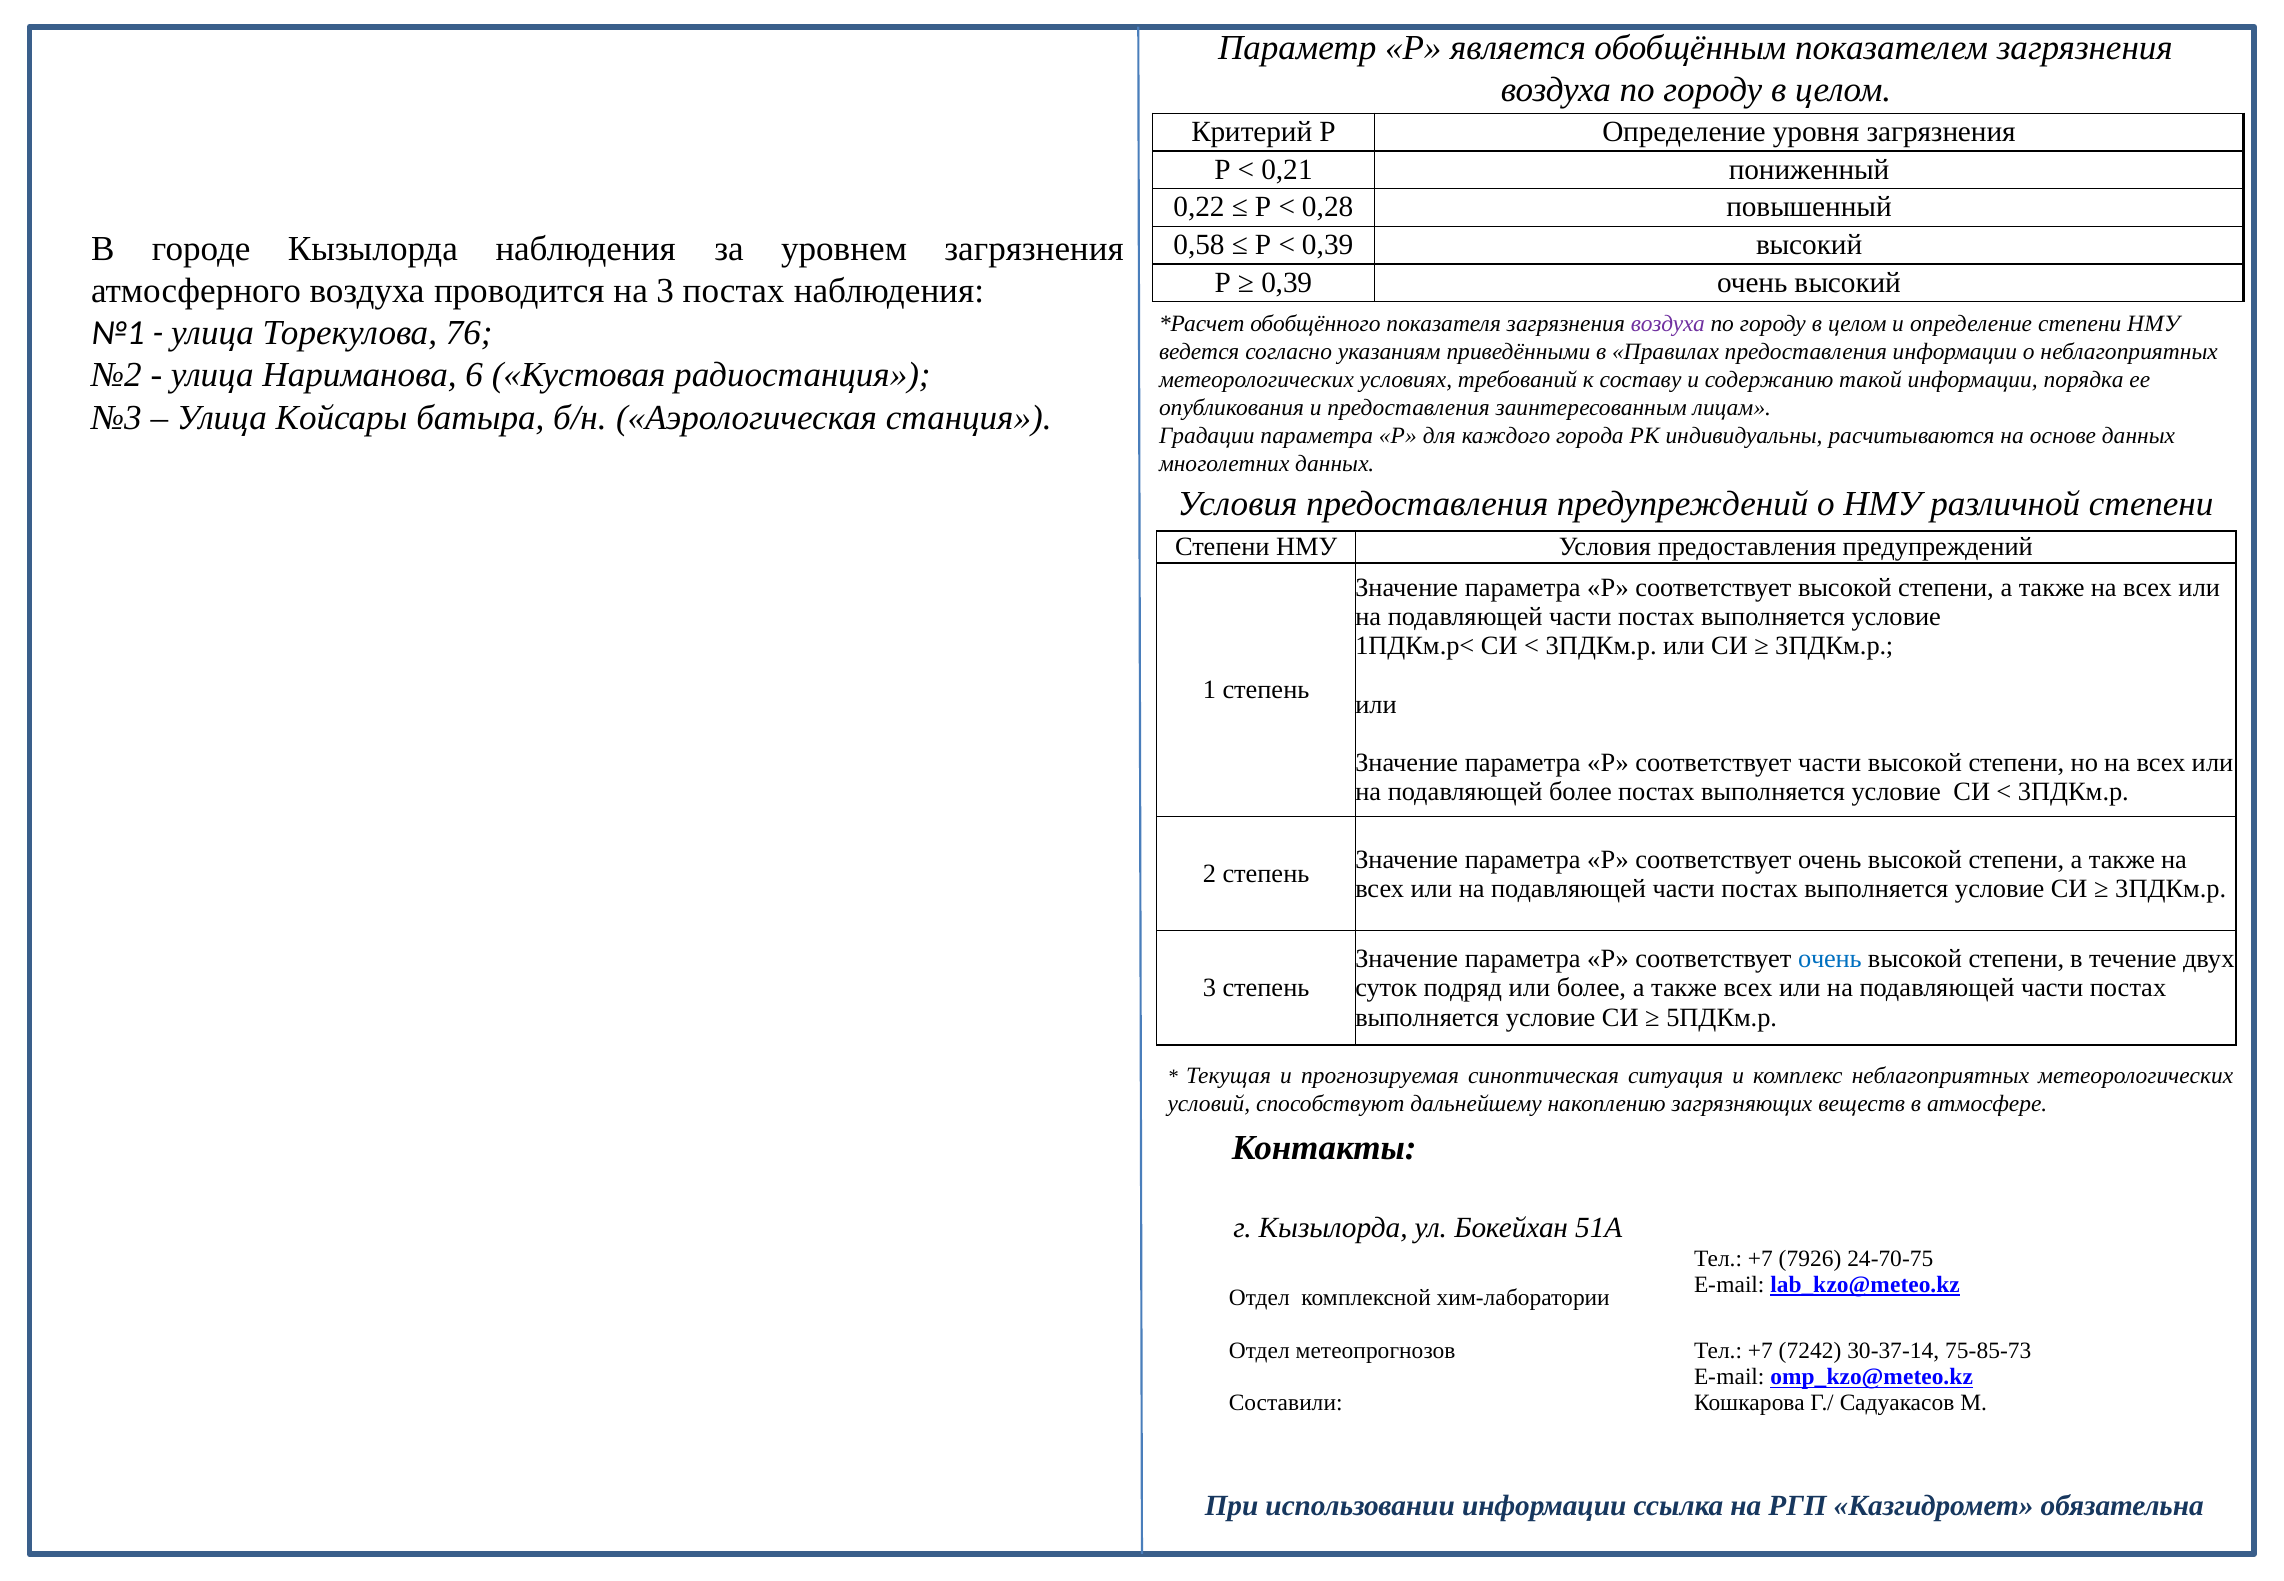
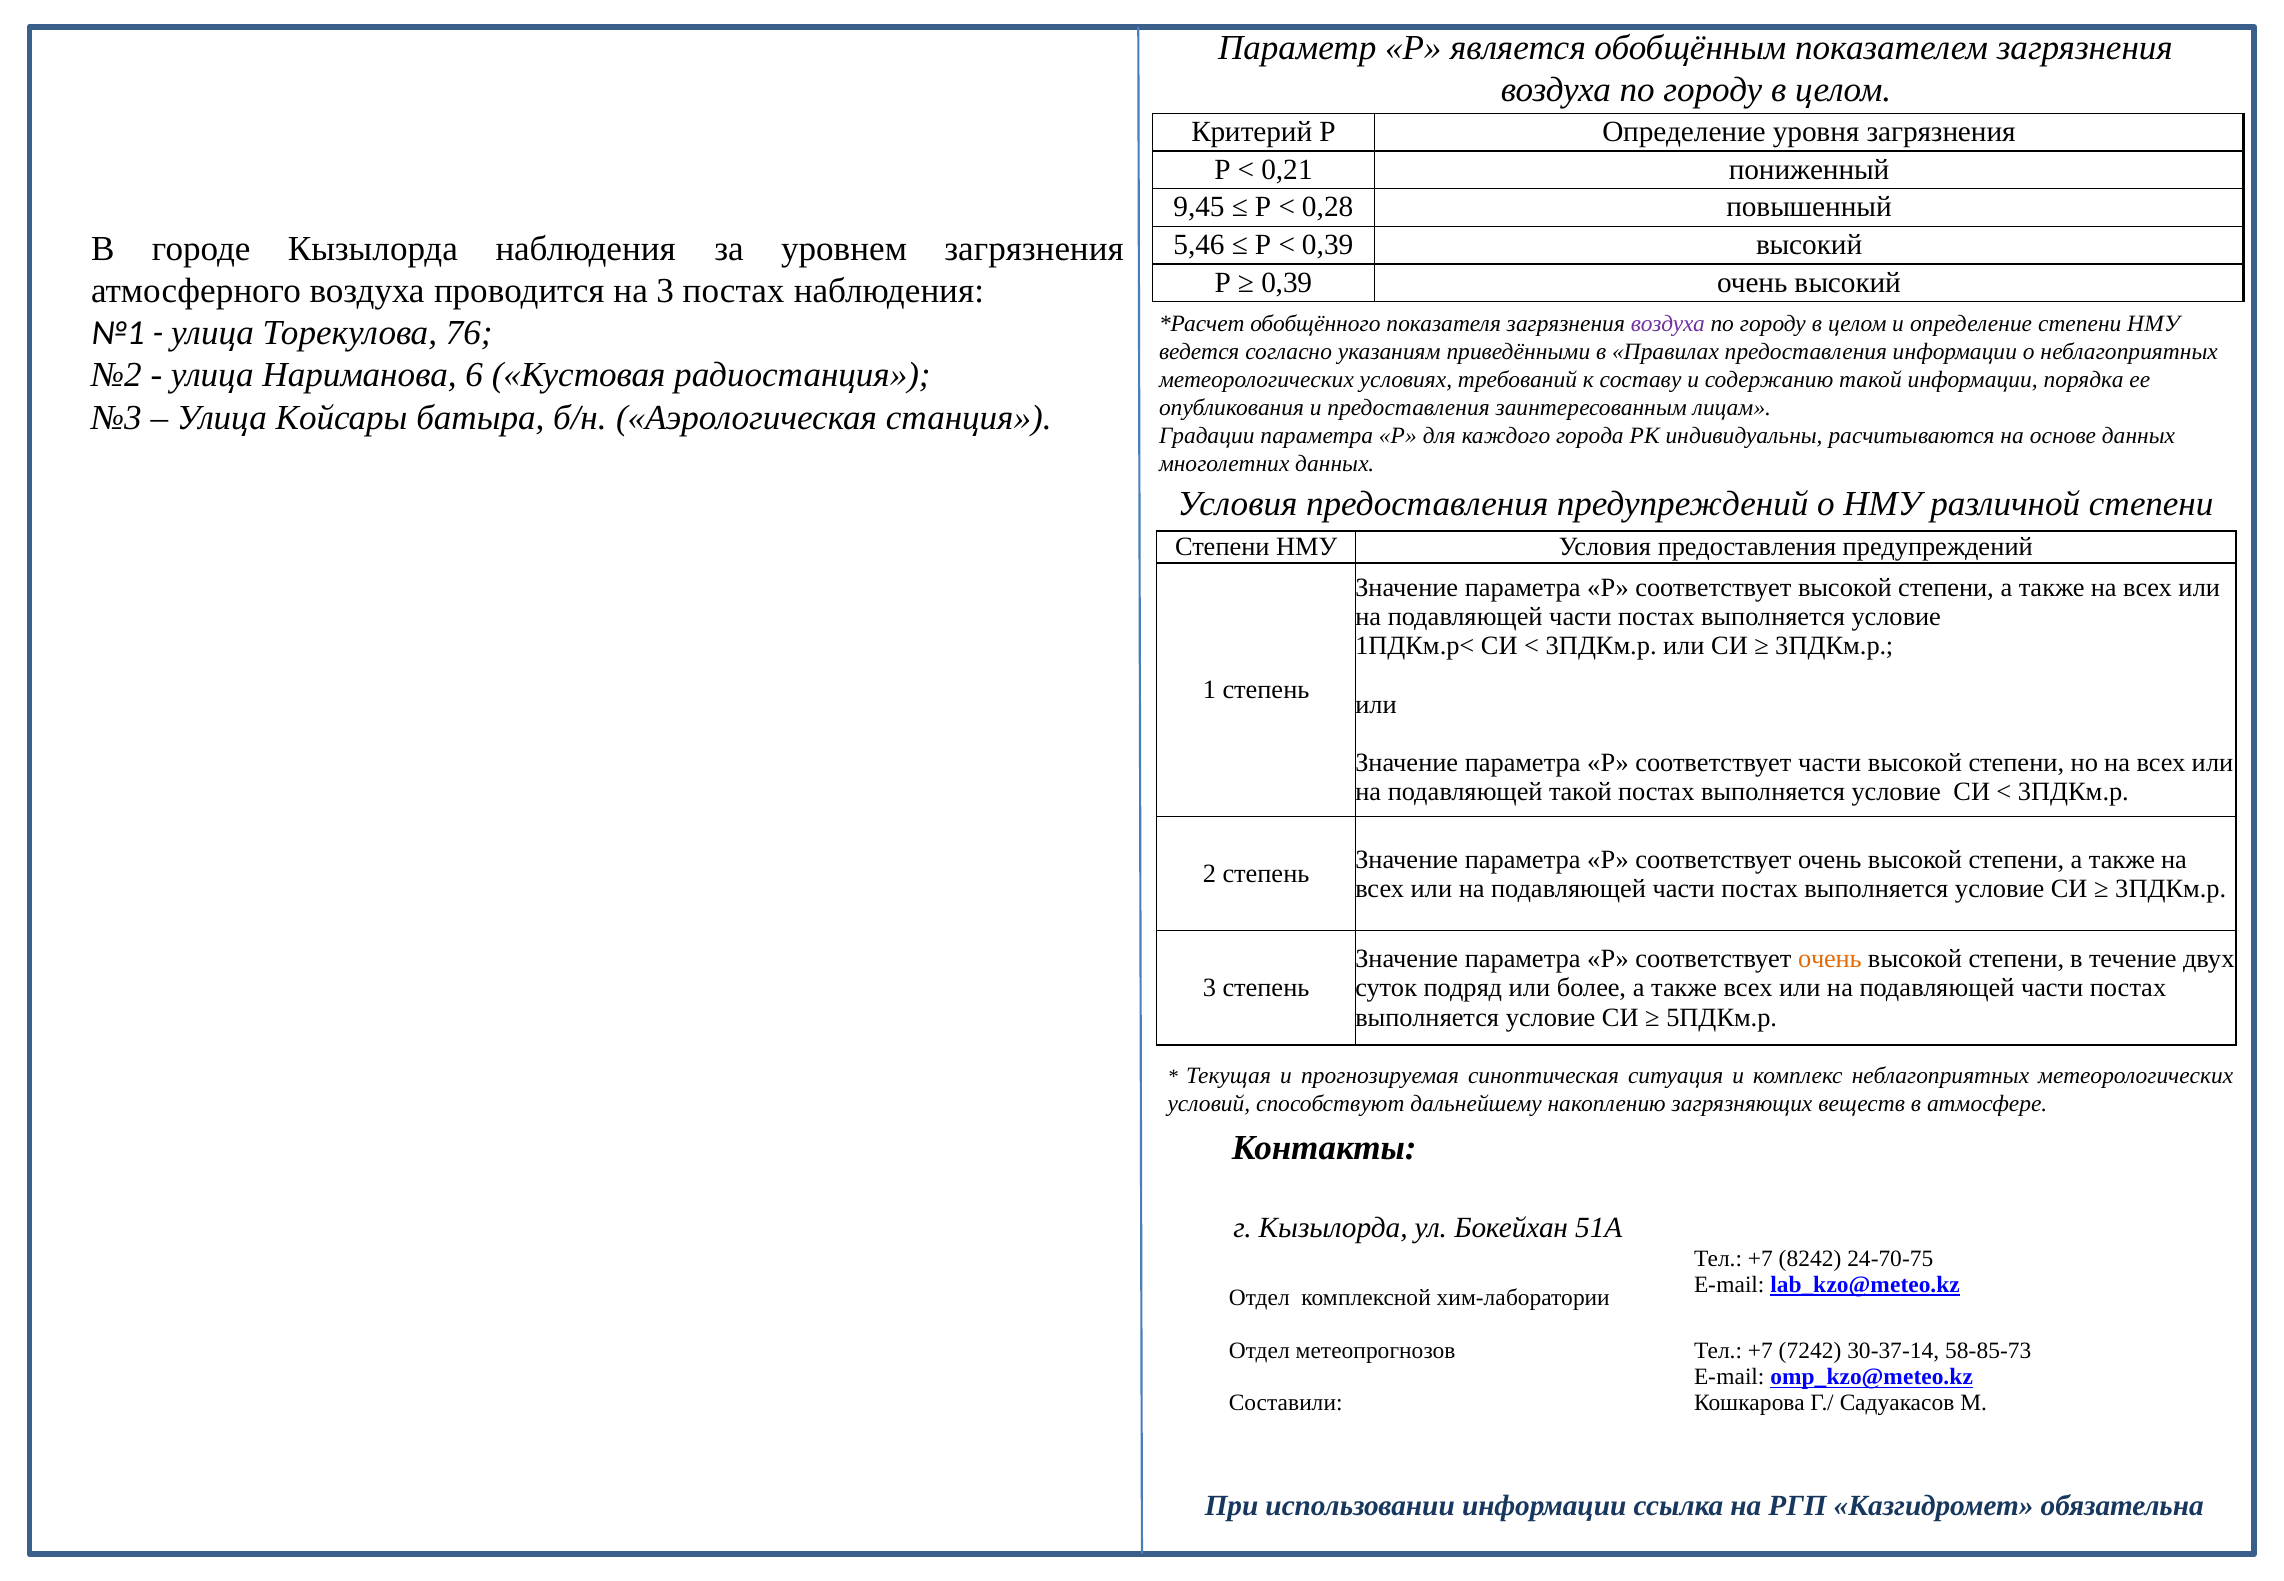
0,22: 0,22 -> 9,45 (1199, 207)
0,58: 0,58 -> 5,46 (1199, 245)
подавляющей более: более -> такой (1580, 792)
очень colour: blue -> orange (1830, 959)
7926: 7926 -> 8242 (1810, 1259)
75-85-73: 75-85-73 -> 58-85-73 (1988, 1351)
